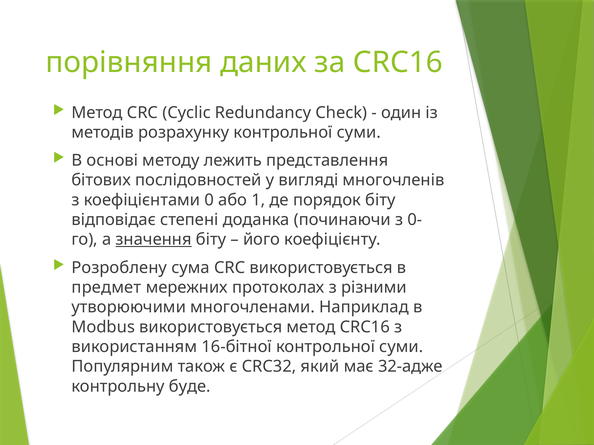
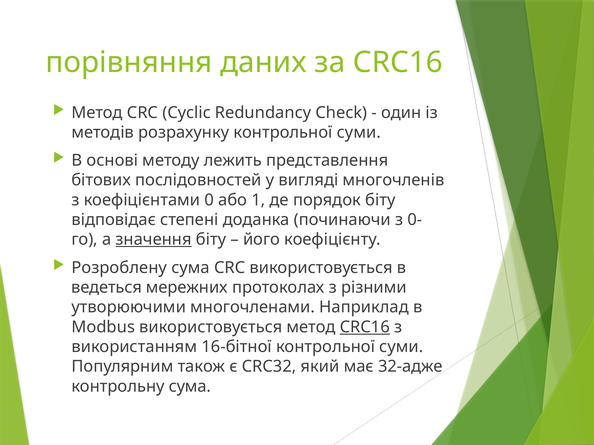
предмет: предмет -> ведеться (107, 288)
CRC16 underline: none -> present (365, 327)
контрольну буде: буде -> сума (190, 387)
